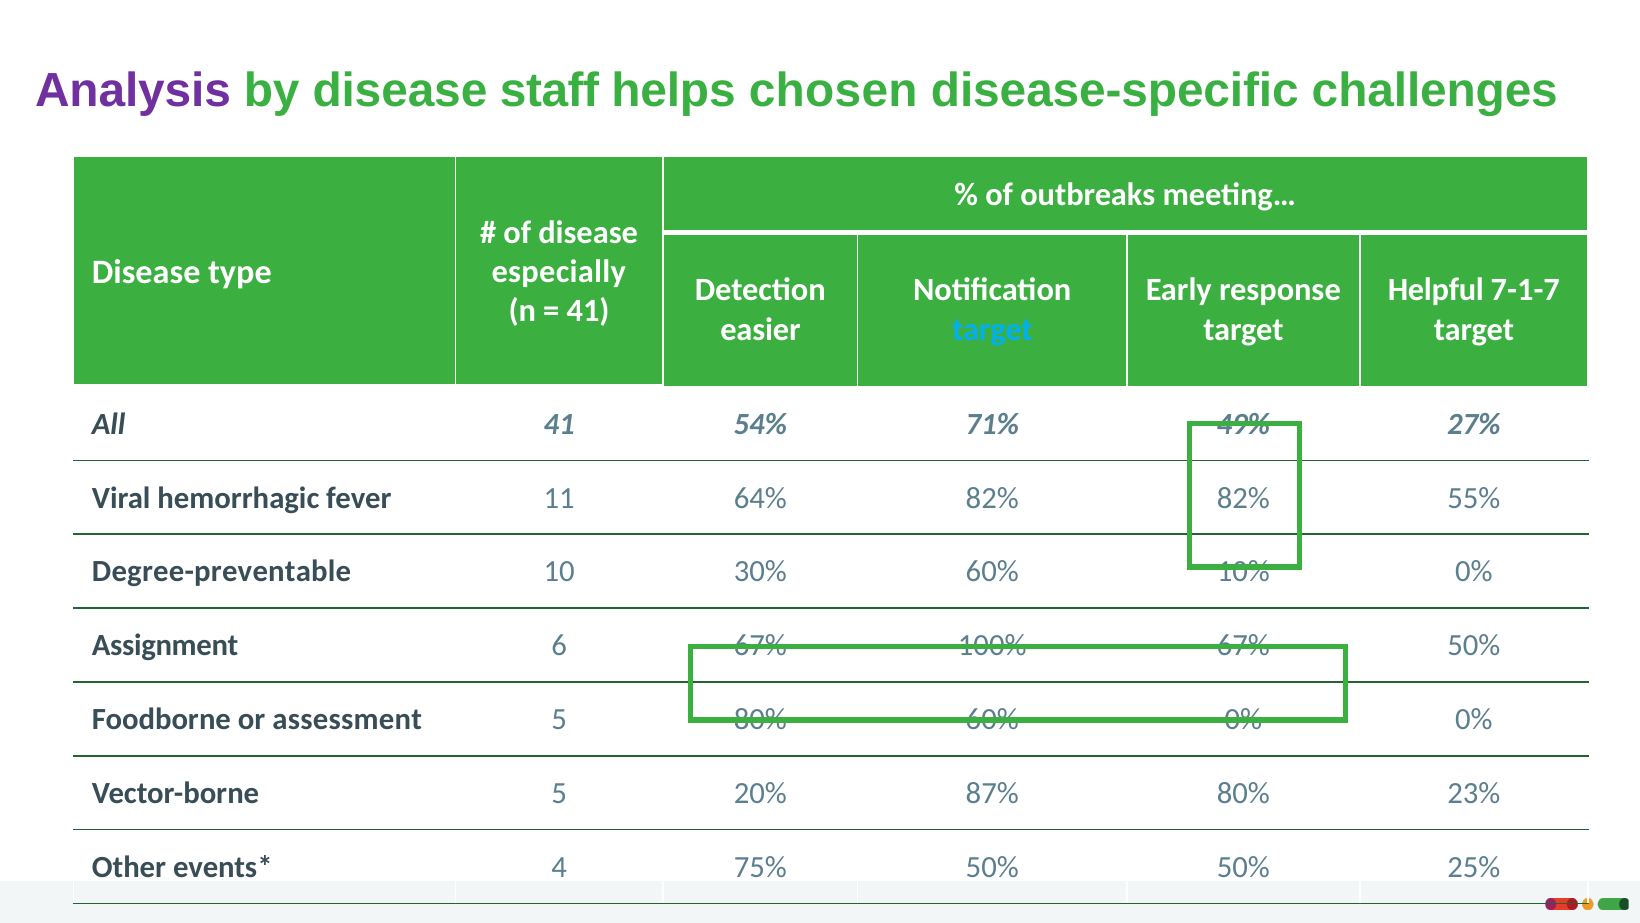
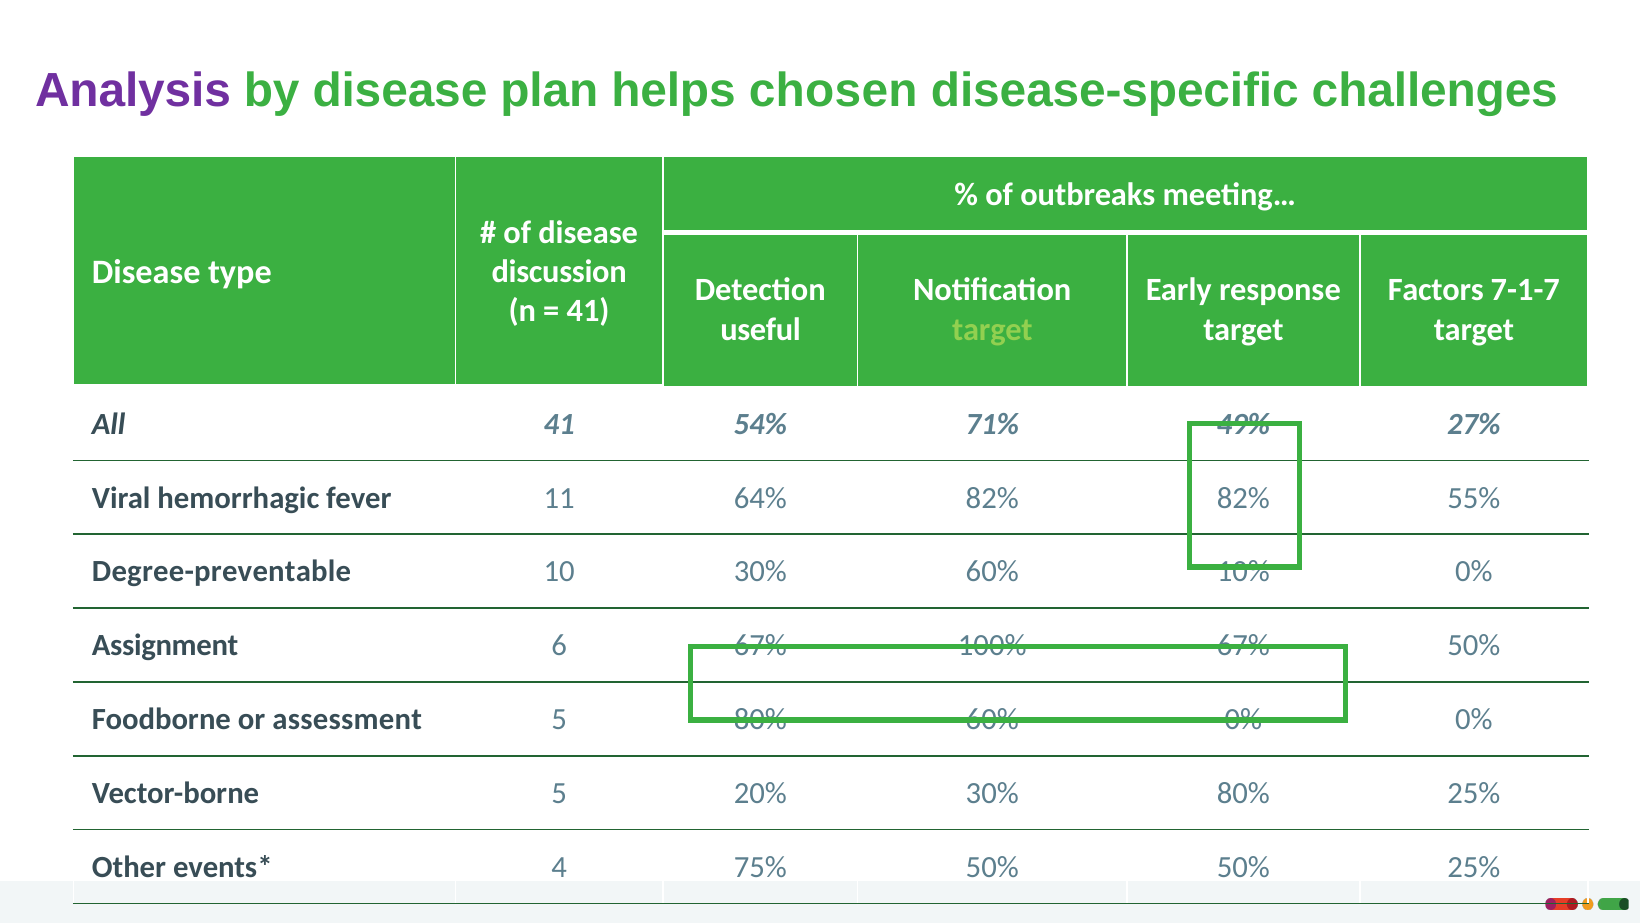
staff: staff -> plan (549, 90)
especially: especially -> discussion (559, 272)
Helpful: Helpful -> Factors (1436, 290)
easier: easier -> useful (761, 329)
target colour: light blue -> light green (992, 329)
20% 87%: 87% -> 30% (992, 793)
80% 23%: 23% -> 25% (1474, 793)
